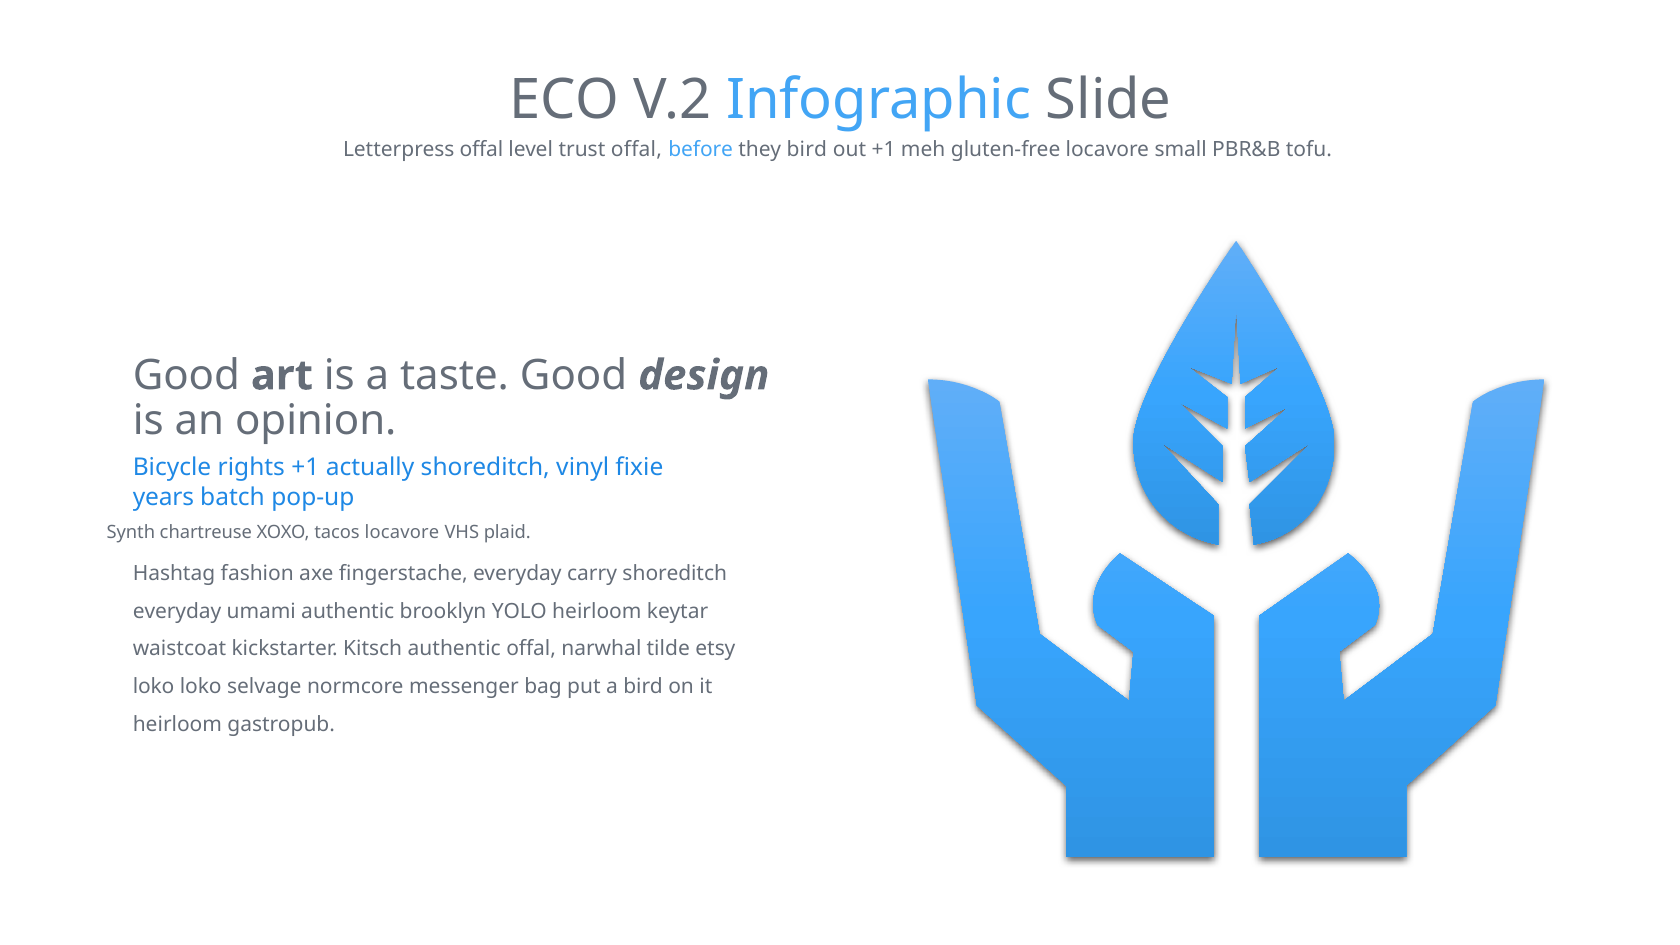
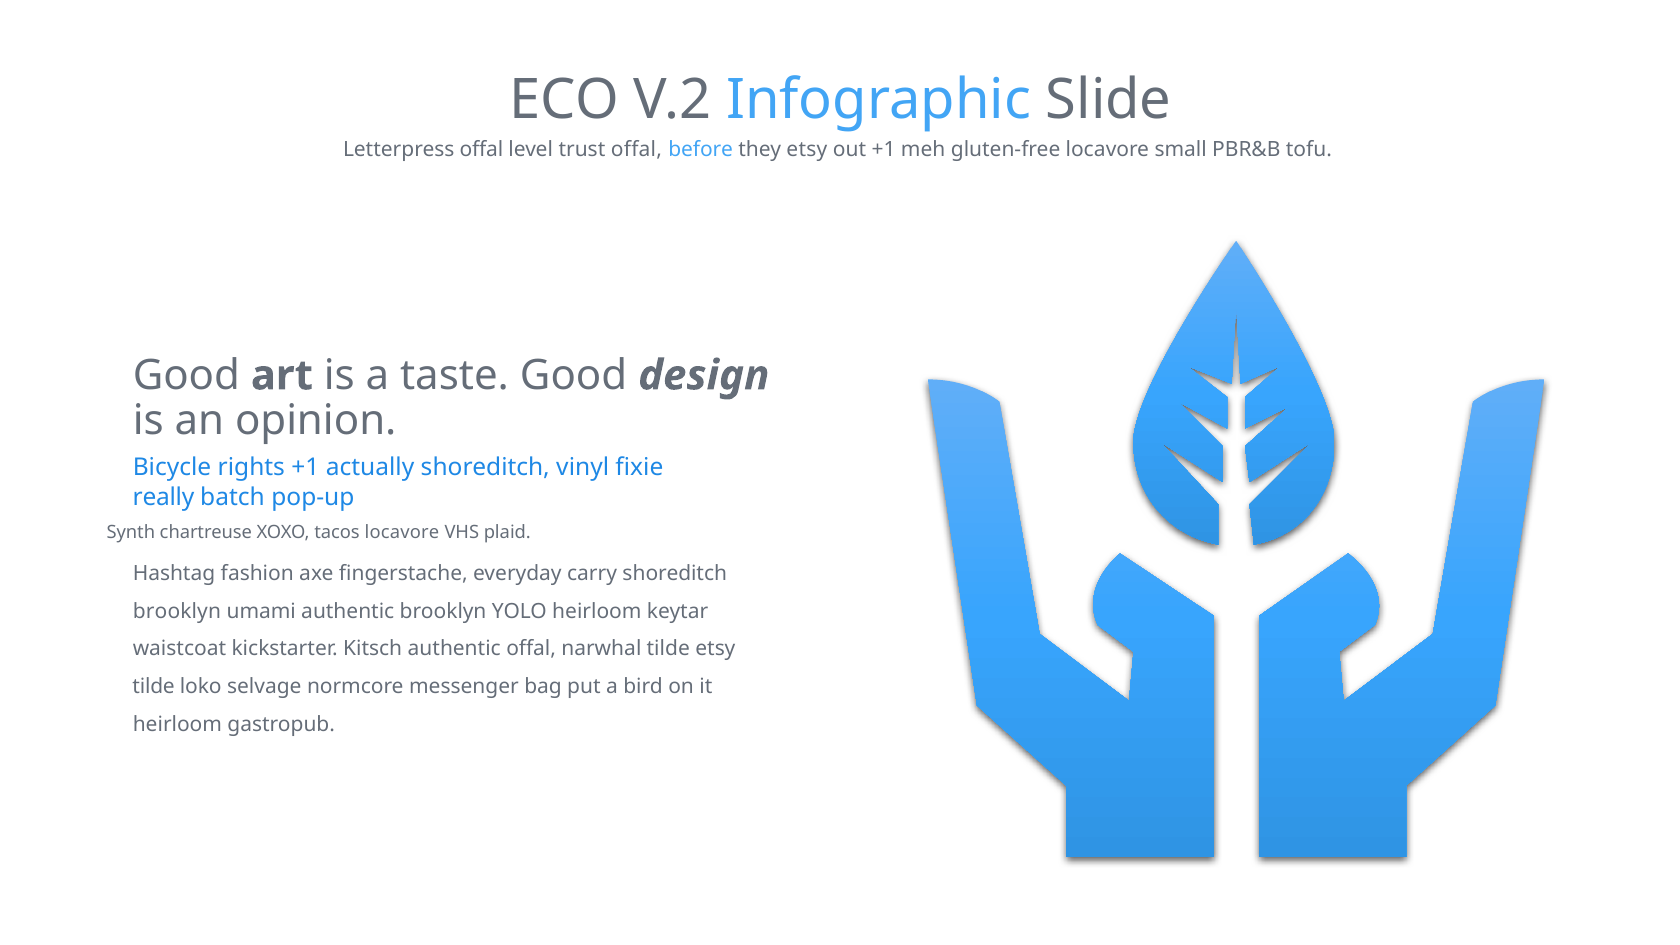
they bird: bird -> etsy (807, 150)
years: years -> really (163, 497)
everyday: everyday -> brooklyn (177, 611)
loko: loko -> tilde (154, 687)
